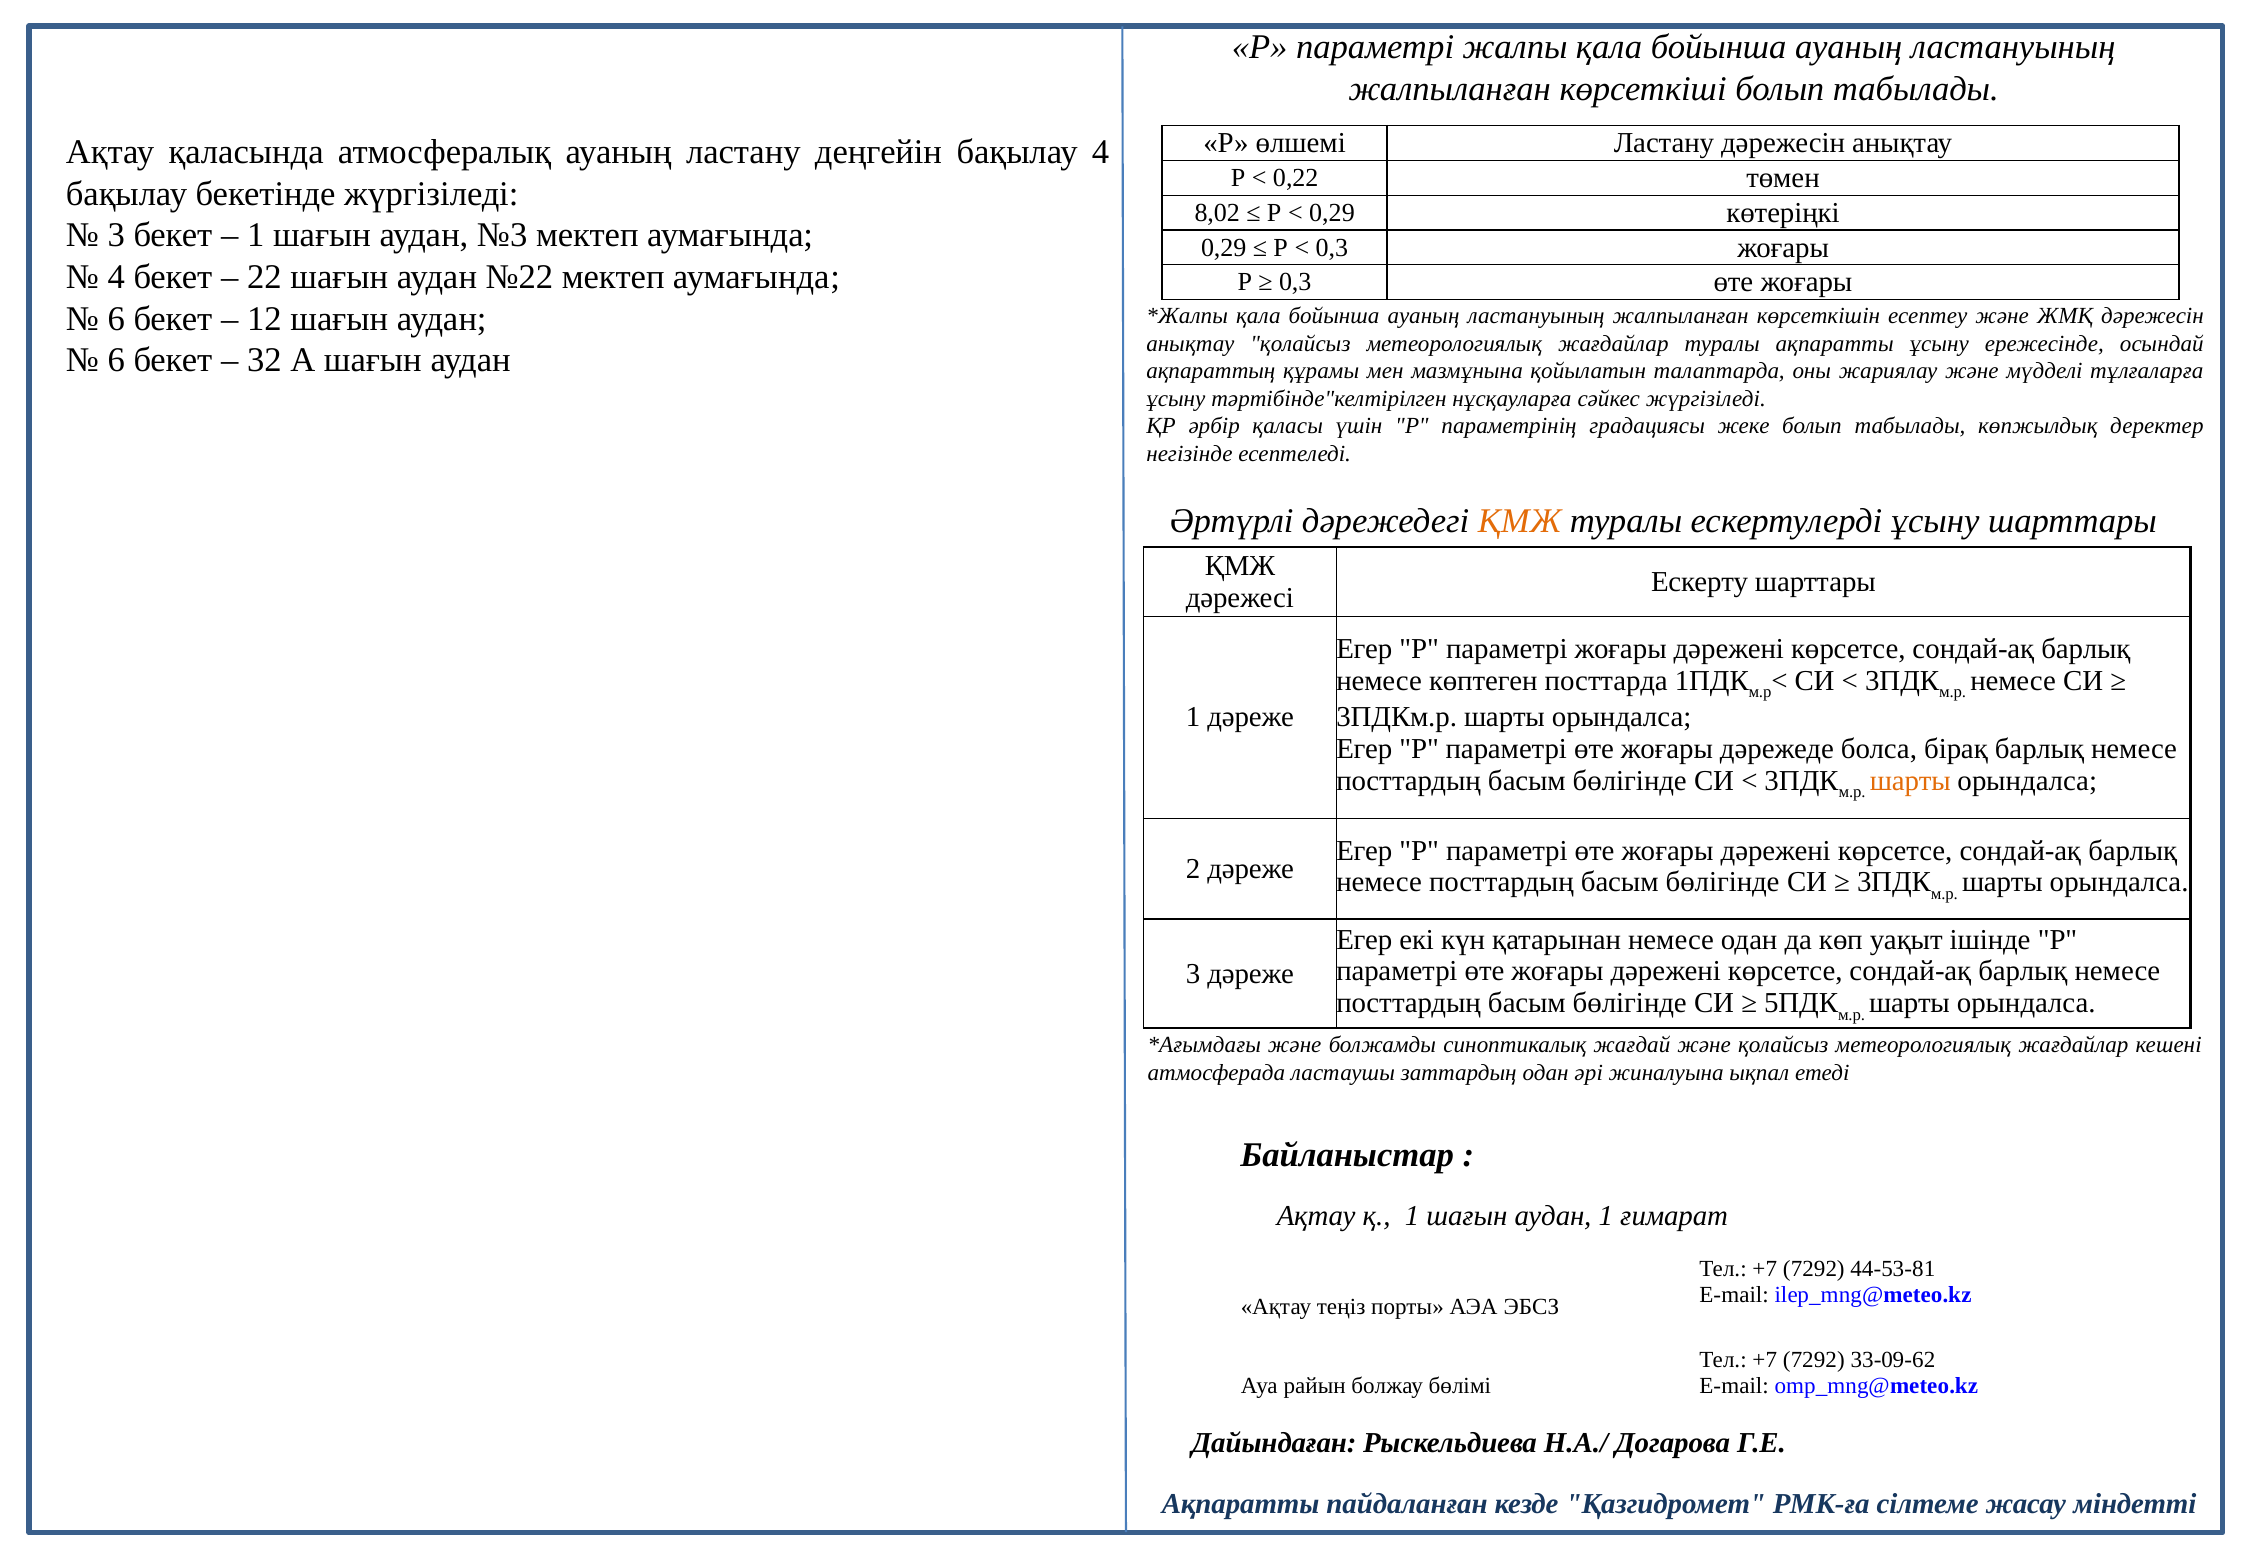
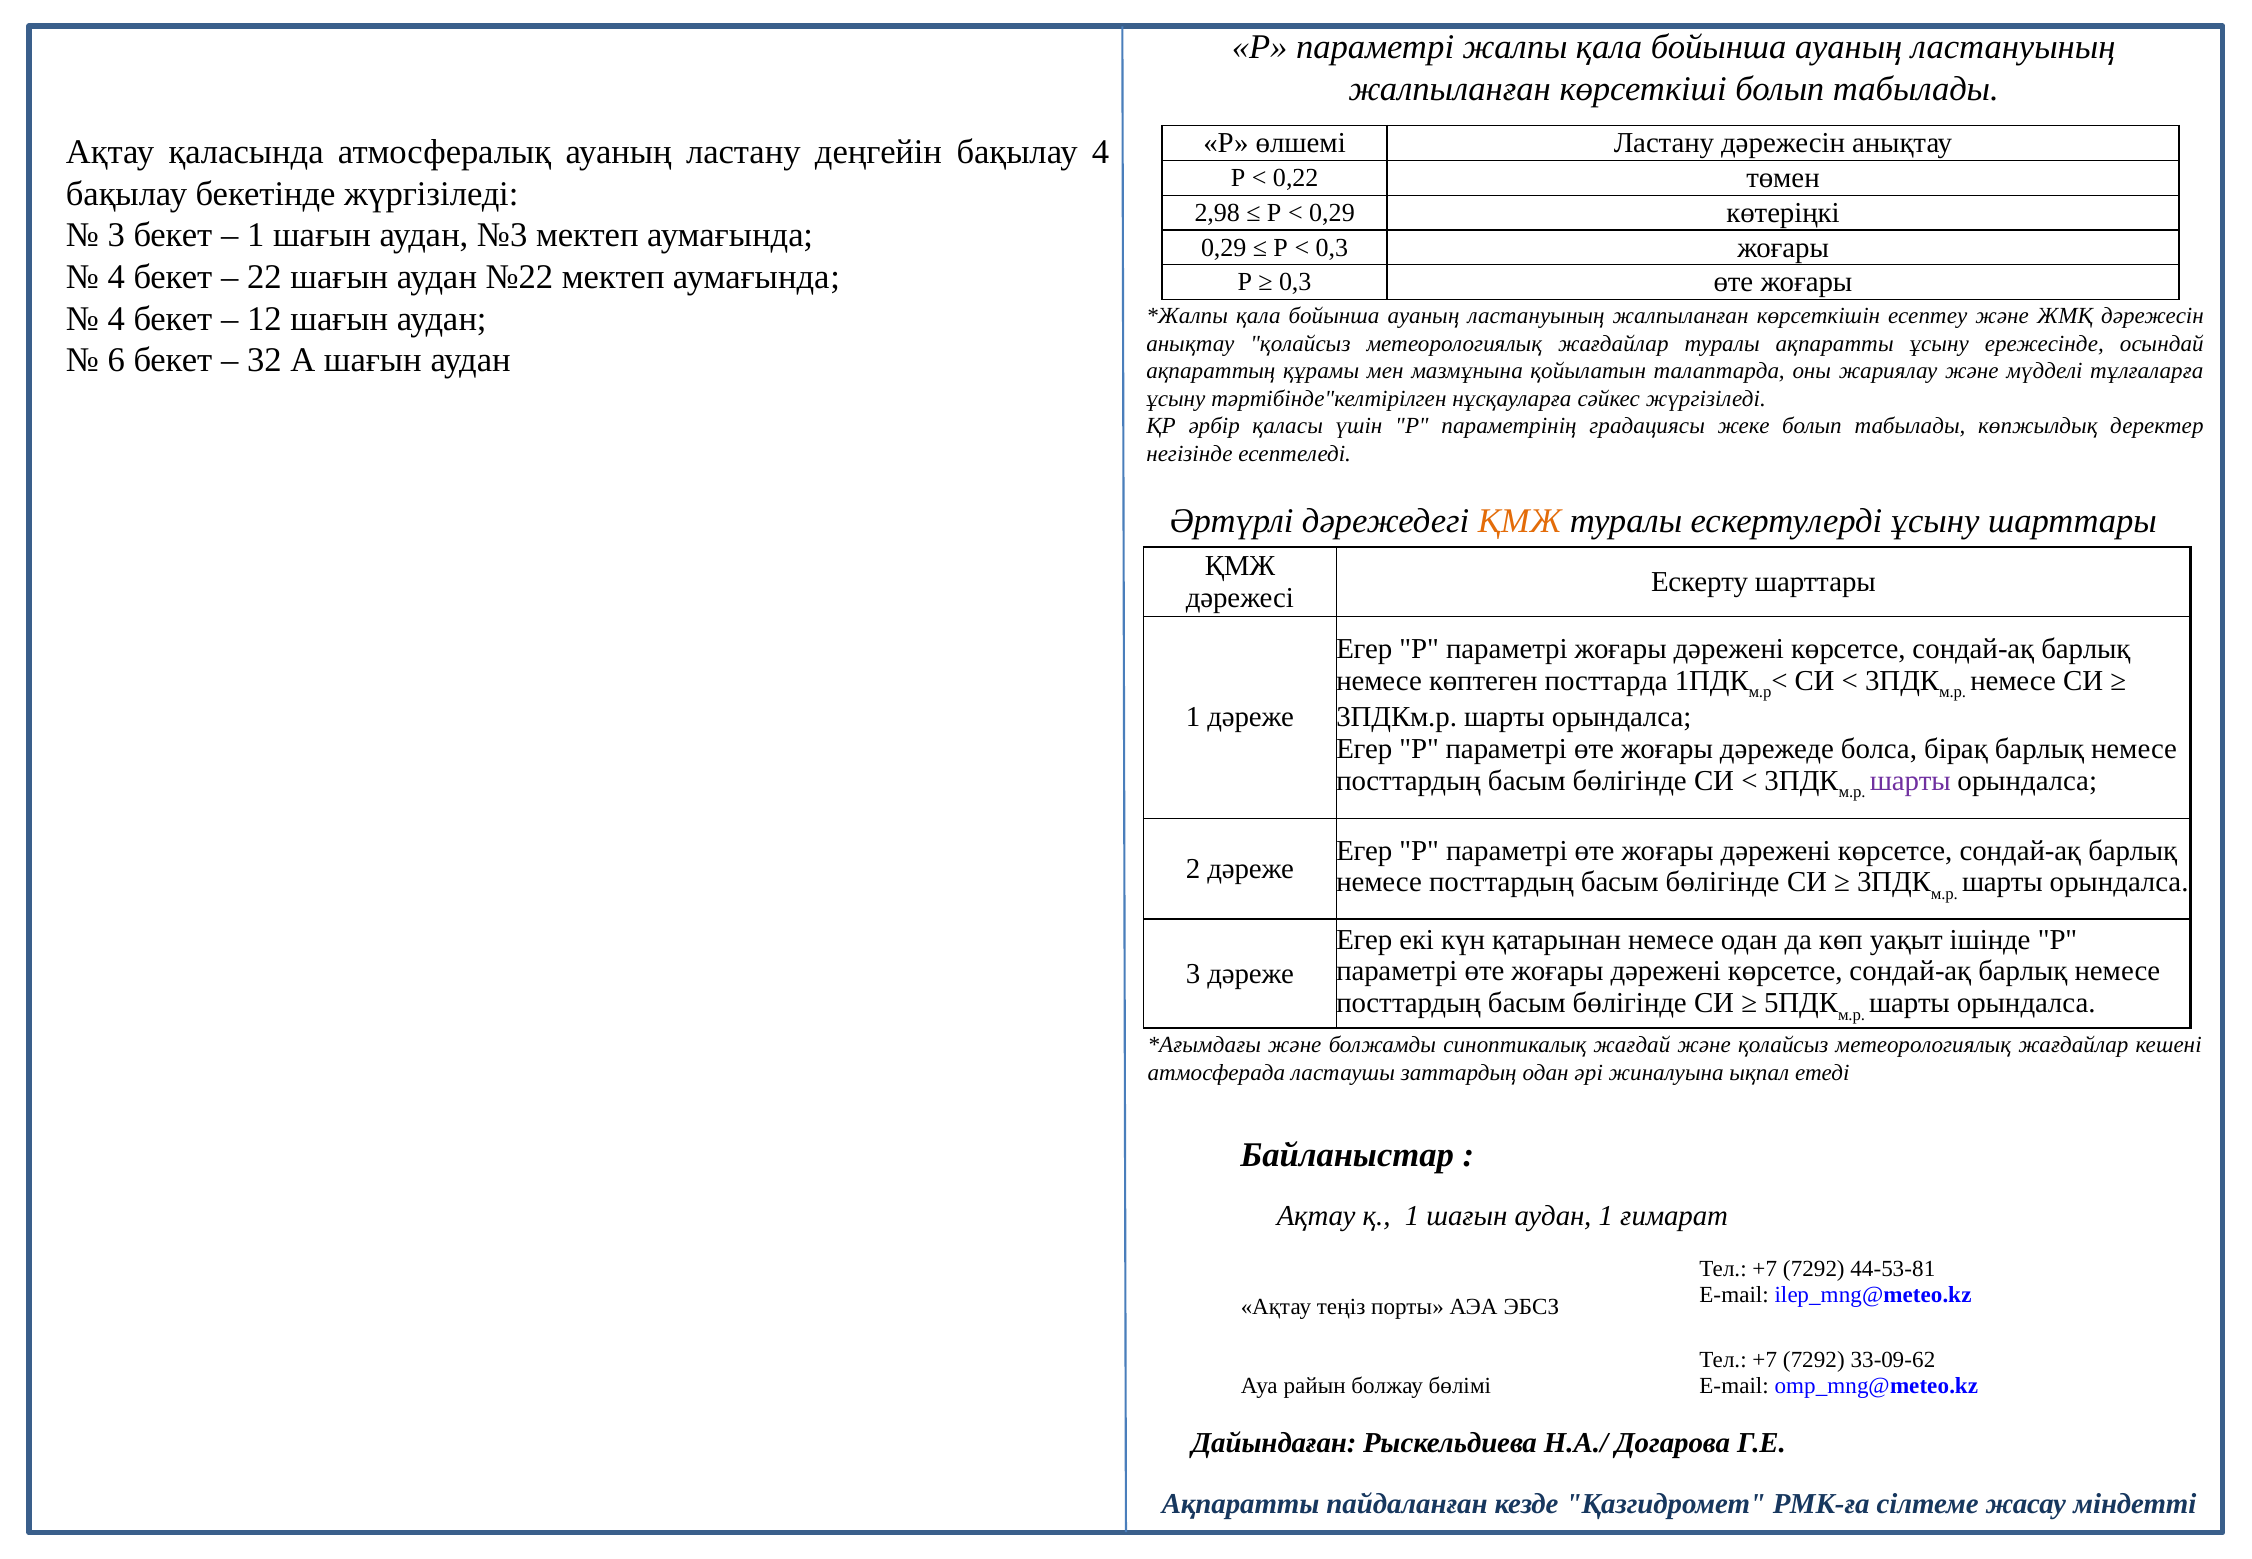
8,02: 8,02 -> 2,98 (1217, 213)
6: 6 -> 4 (116, 319)
шарты colour: orange -> purple (1910, 781)
